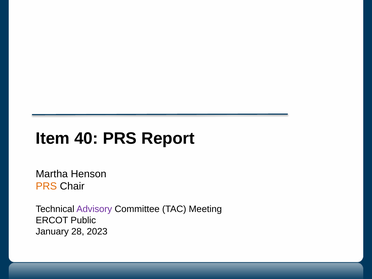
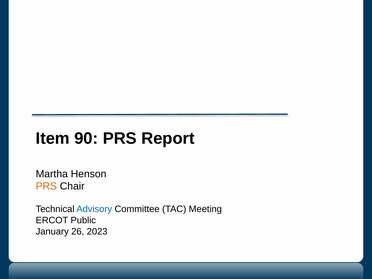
40: 40 -> 90 (86, 138)
Advisory colour: purple -> blue (94, 209)
28: 28 -> 26 (78, 231)
